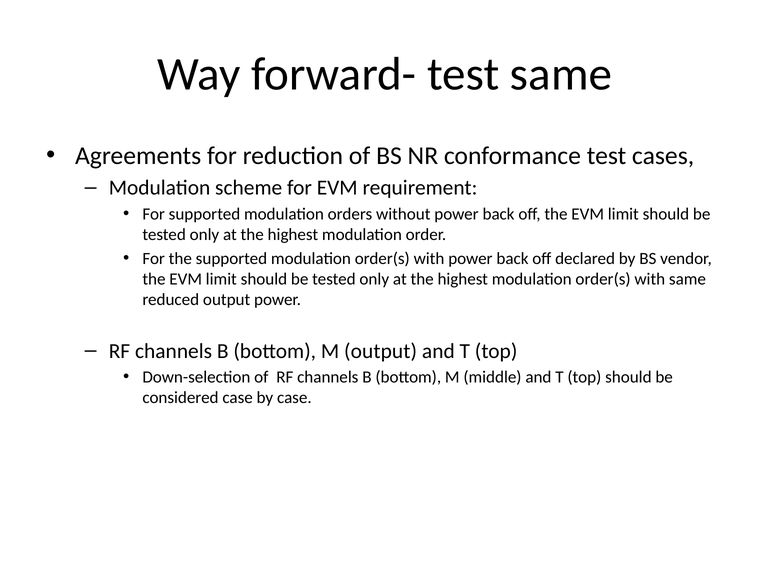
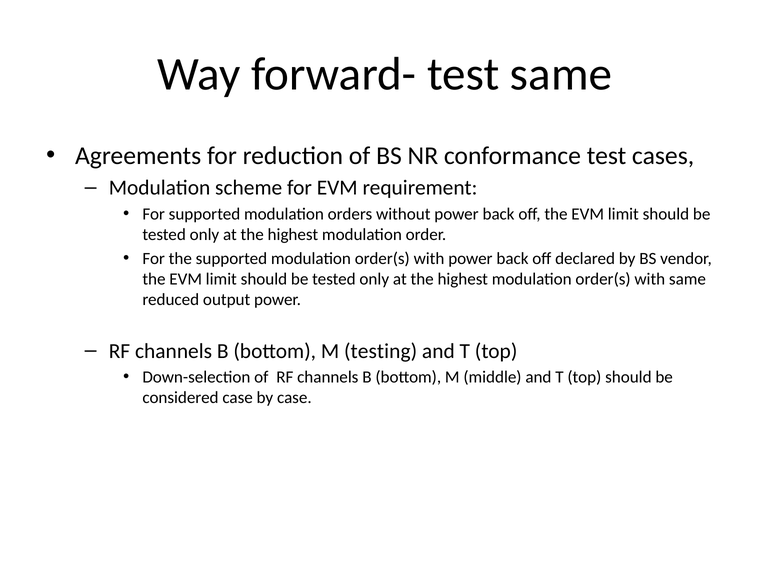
M output: output -> testing (381, 351)
